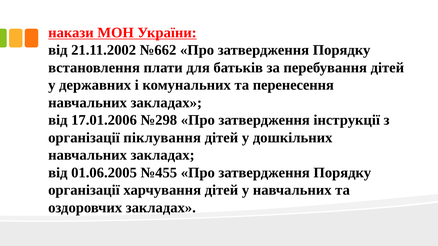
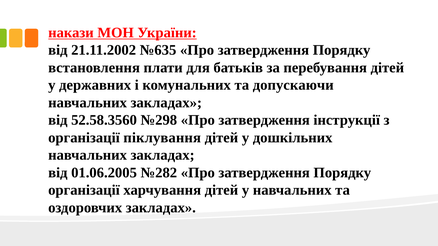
№662: №662 -> №635 (158, 50)
перенесення: перенесення -> допускаючи (293, 85)
17.01.2006: 17.01.2006 -> 52.58.3560 (104, 120)
№455: №455 -> №282 (159, 173)
